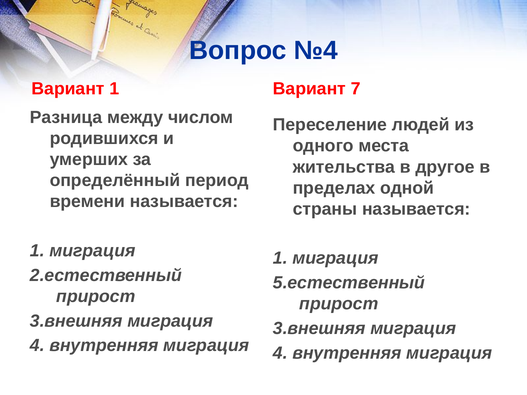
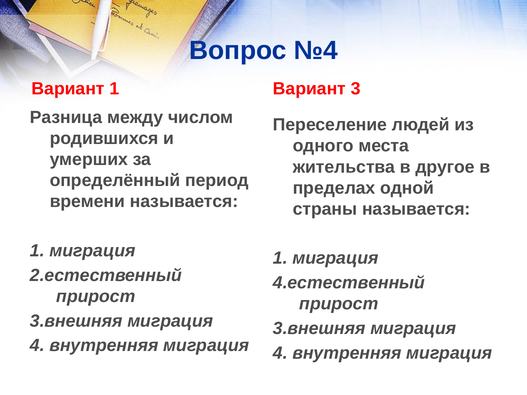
7: 7 -> 3 (356, 89)
5.естественный: 5.естественный -> 4.естественный (349, 283)
